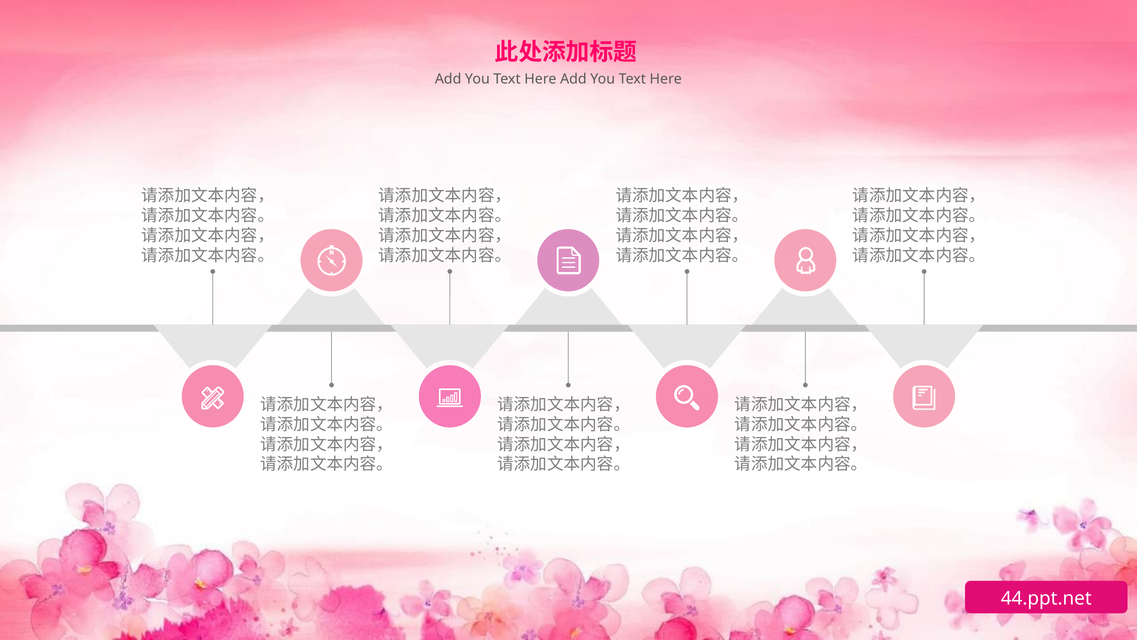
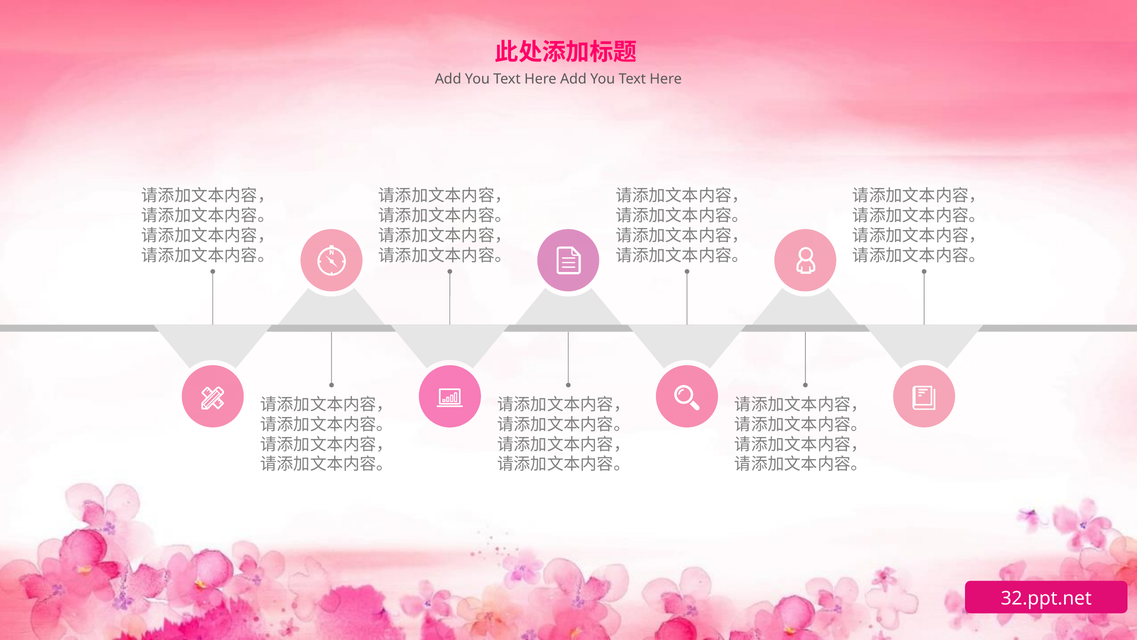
44.ppt.net: 44.ppt.net -> 32.ppt.net (1046, 598)
